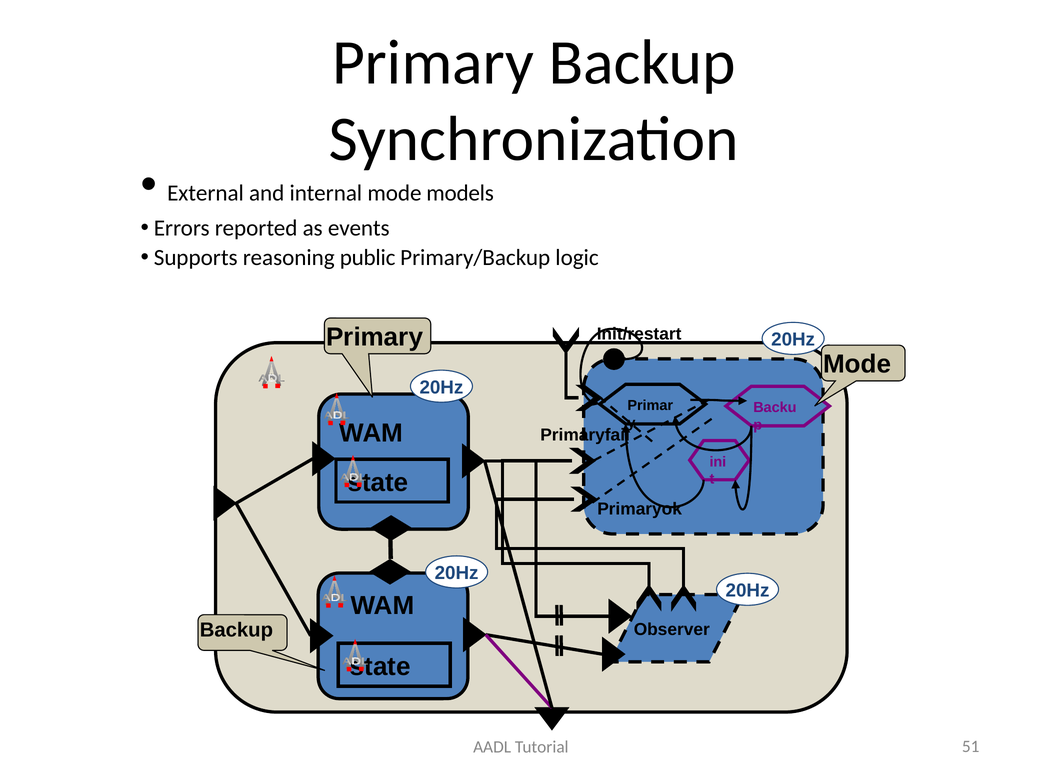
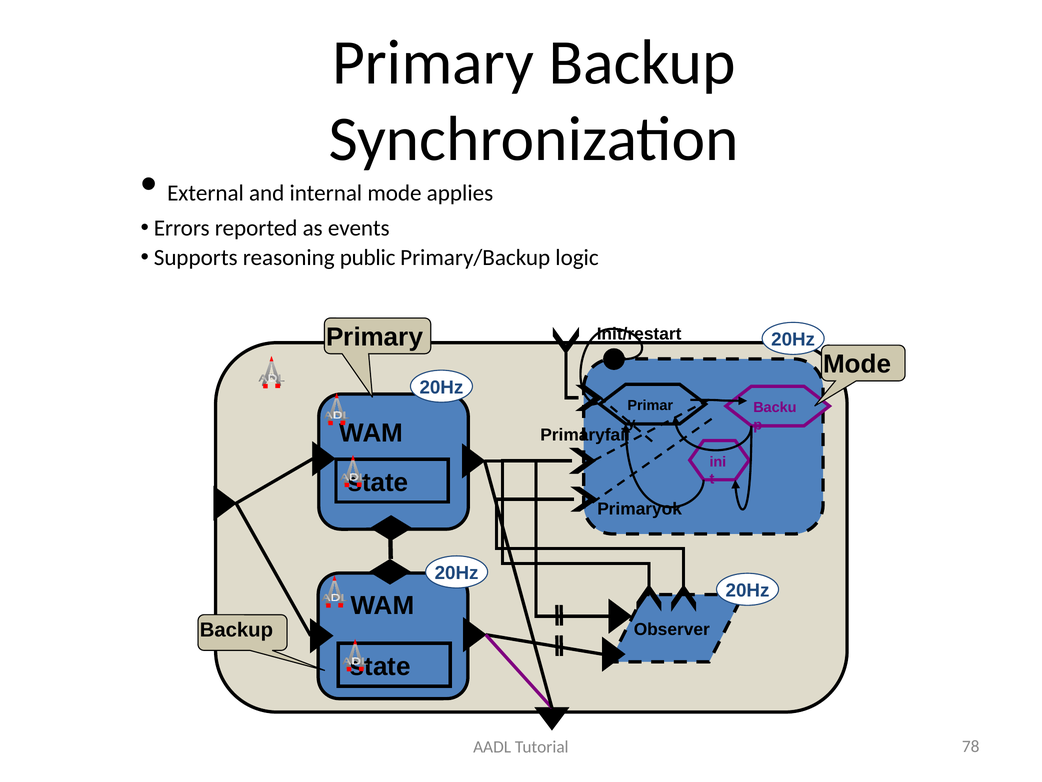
models: models -> applies (460, 193)
51: 51 -> 78 (971, 746)
